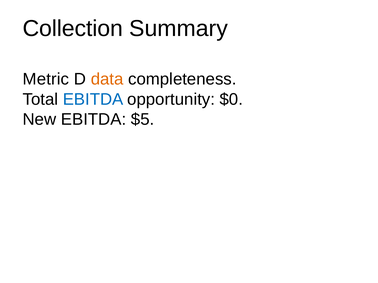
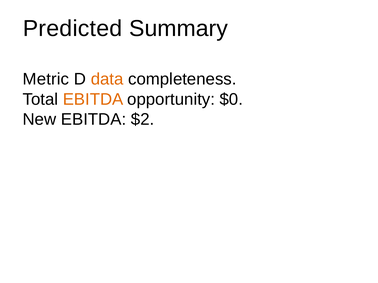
Collection: Collection -> Predicted (73, 29)
EBITDA colour: blue -> orange (93, 99)
$5: $5 -> $2 (143, 120)
